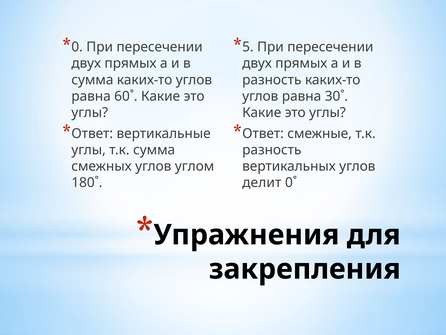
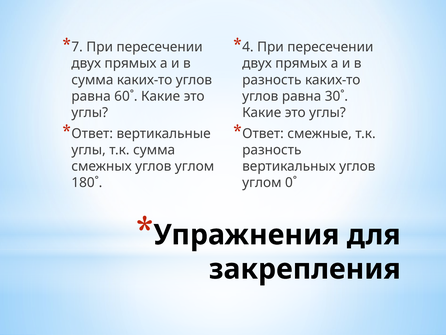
0: 0 -> 7 (77, 47)
5: 5 -> 4 (248, 47)
делит: делит -> углом (262, 182)
